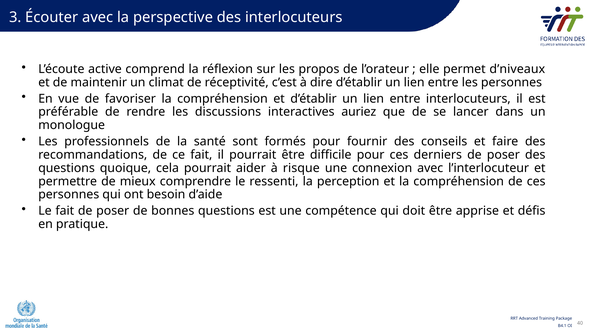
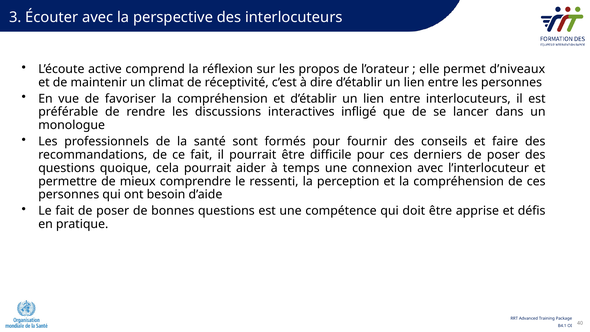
auriez: auriez -> infligé (359, 112)
risque: risque -> temps (301, 168)
